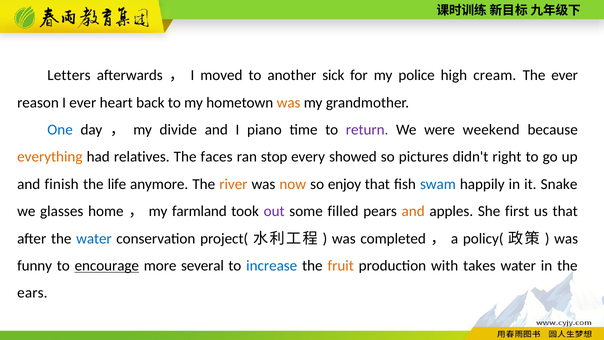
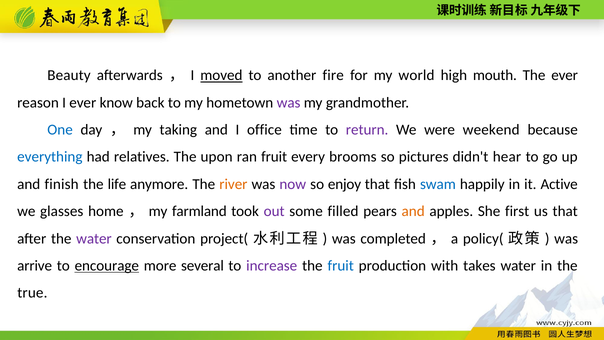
Letters: Letters -> Beauty (69, 75)
moved underline: none -> present (221, 75)
sick: sick -> fire (333, 75)
police: police -> world (416, 75)
cream: cream -> mouth (495, 75)
heart: heart -> know (116, 102)
was colour: orange -> purple (289, 102)
divide: divide -> taking (178, 130)
piano: piano -> office (264, 130)
everything colour: orange -> blue (50, 157)
faces: faces -> upon (217, 157)
ran stop: stop -> fruit (274, 157)
showed: showed -> brooms (353, 157)
right: right -> hear (507, 157)
now colour: orange -> purple (293, 184)
Snake: Snake -> Active (559, 184)
water colour: blue -> purple (94, 238)
funny: funny -> arrive (35, 266)
increase colour: blue -> purple (272, 266)
fruit colour: orange -> blue (341, 266)
ears: ears -> true (32, 293)
